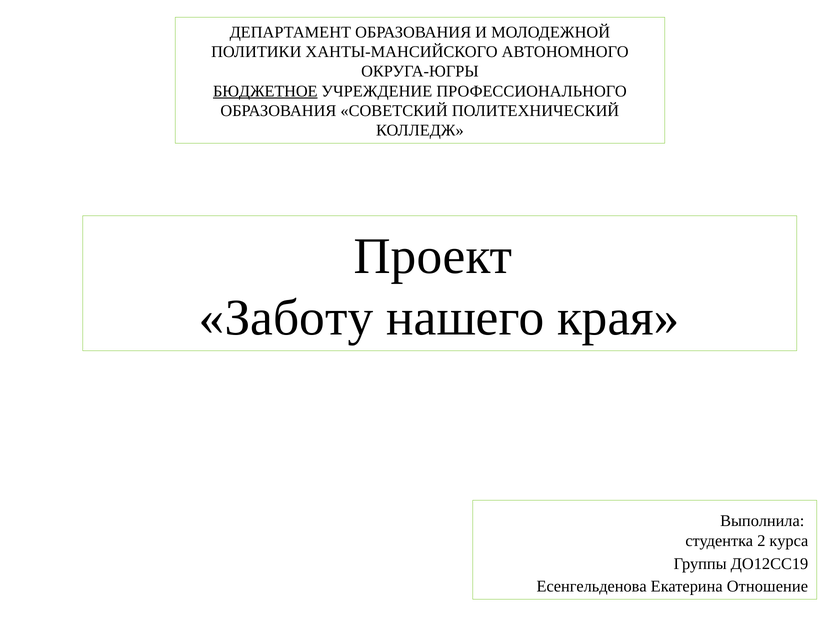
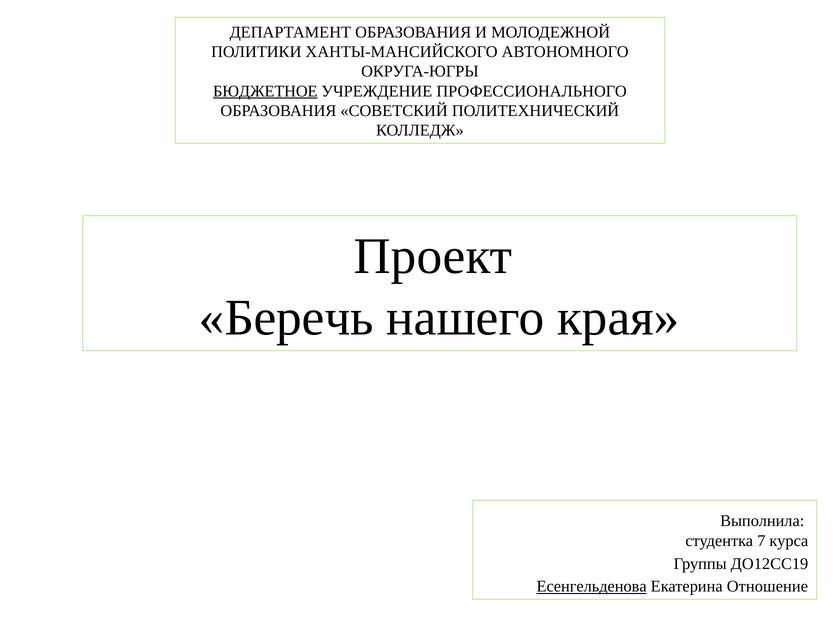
Заботу: Заботу -> Беречь (286, 318)
2: 2 -> 7 (761, 541)
Есенгельденова underline: none -> present (592, 587)
